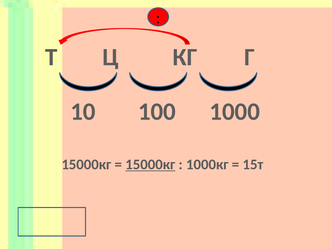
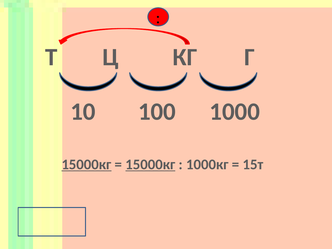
15000кг underline: none -> present (86, 165)
